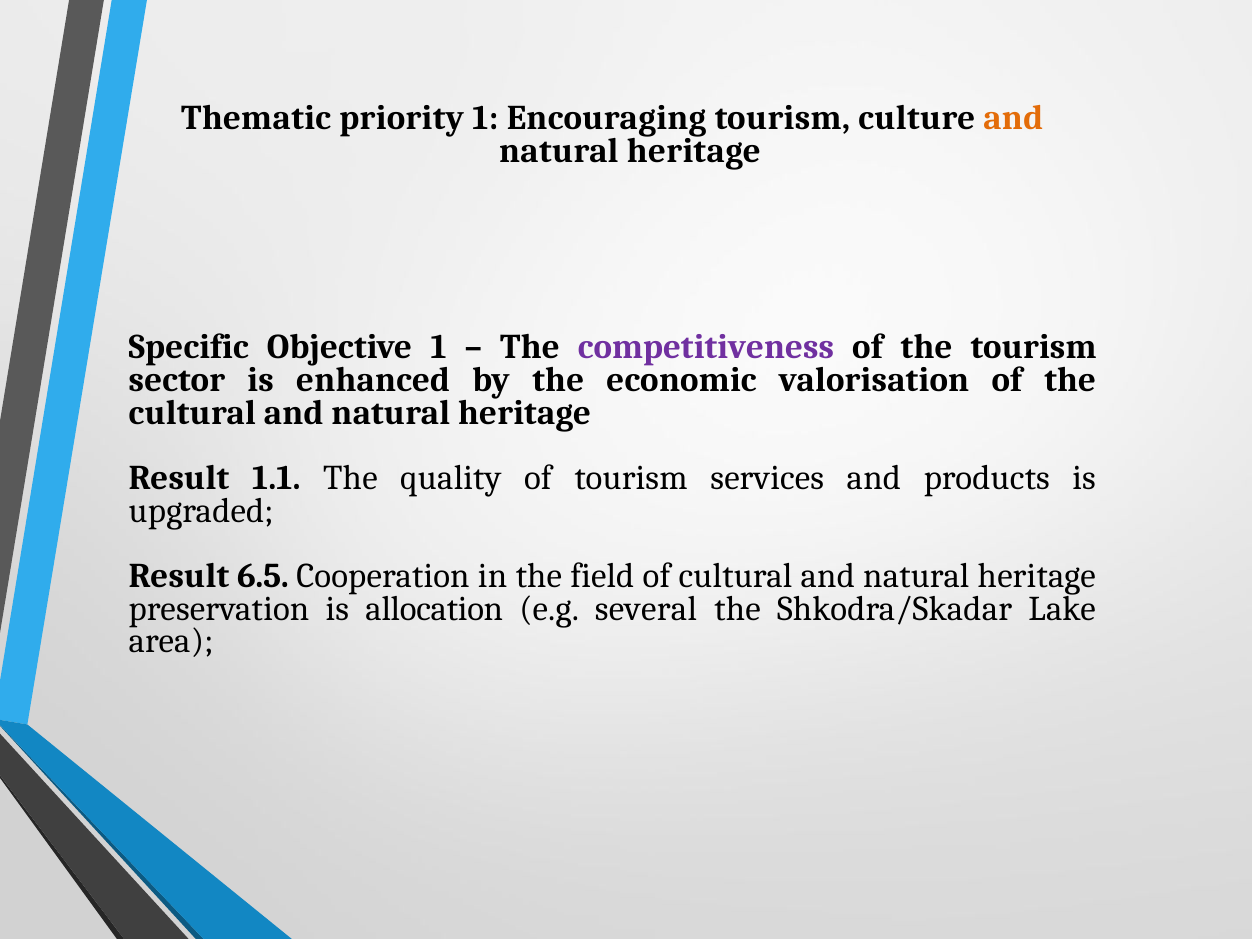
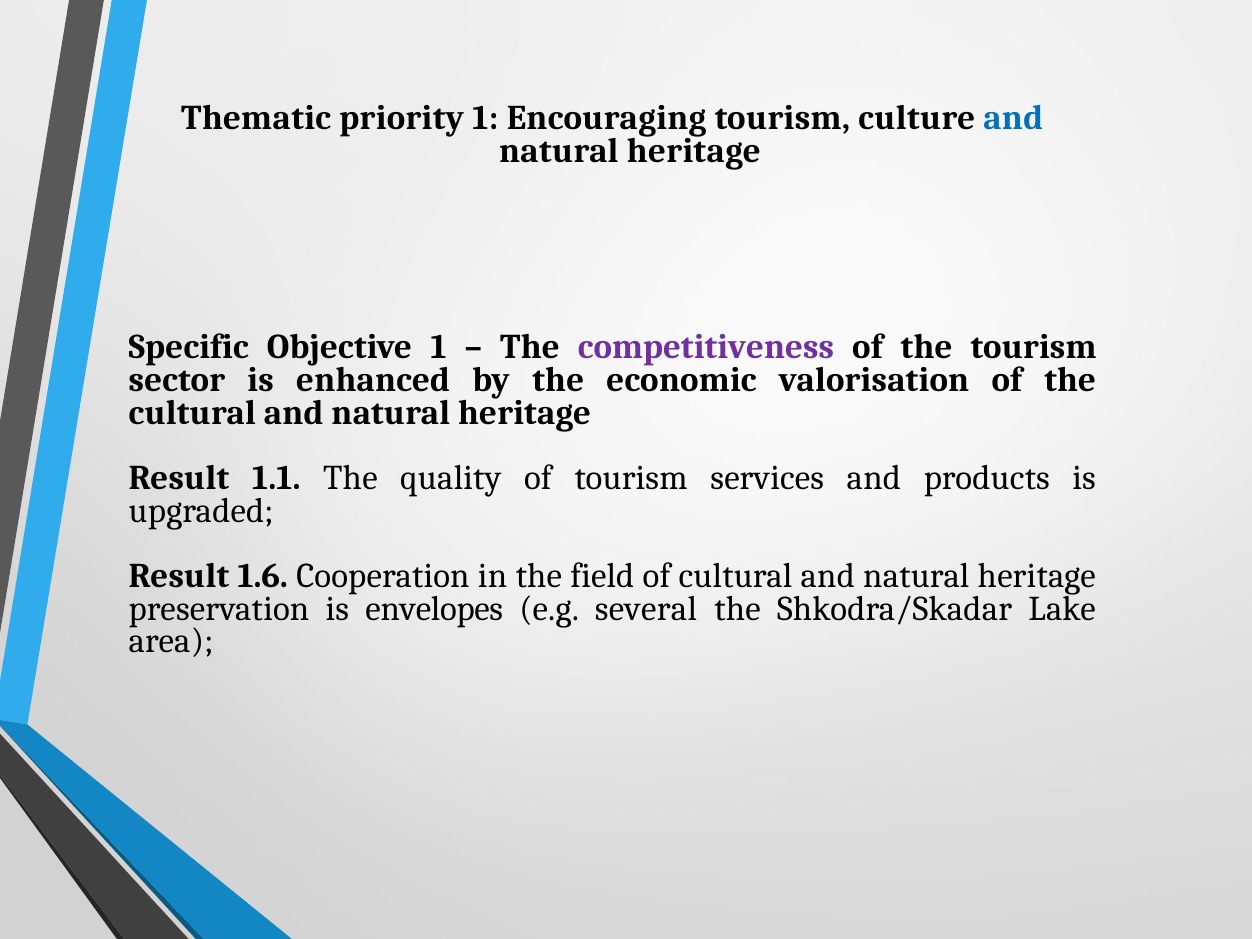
and colour: orange -> blue (1013, 118)
6.5: 6.5 -> 1.6 (263, 576)
allocation: allocation -> envelopes (434, 609)
